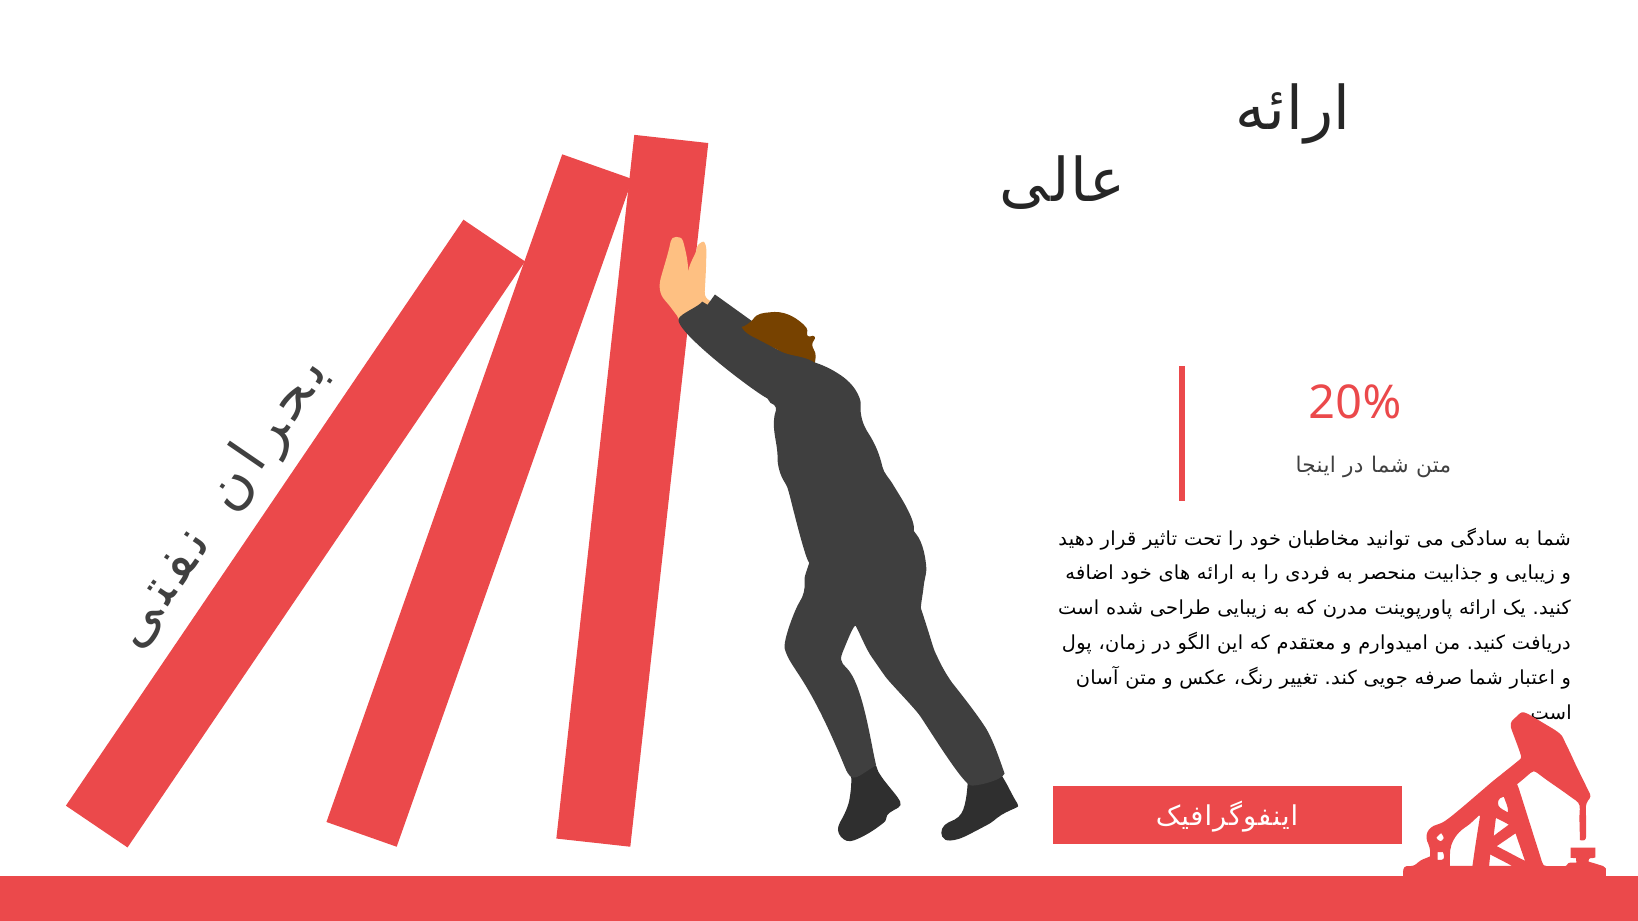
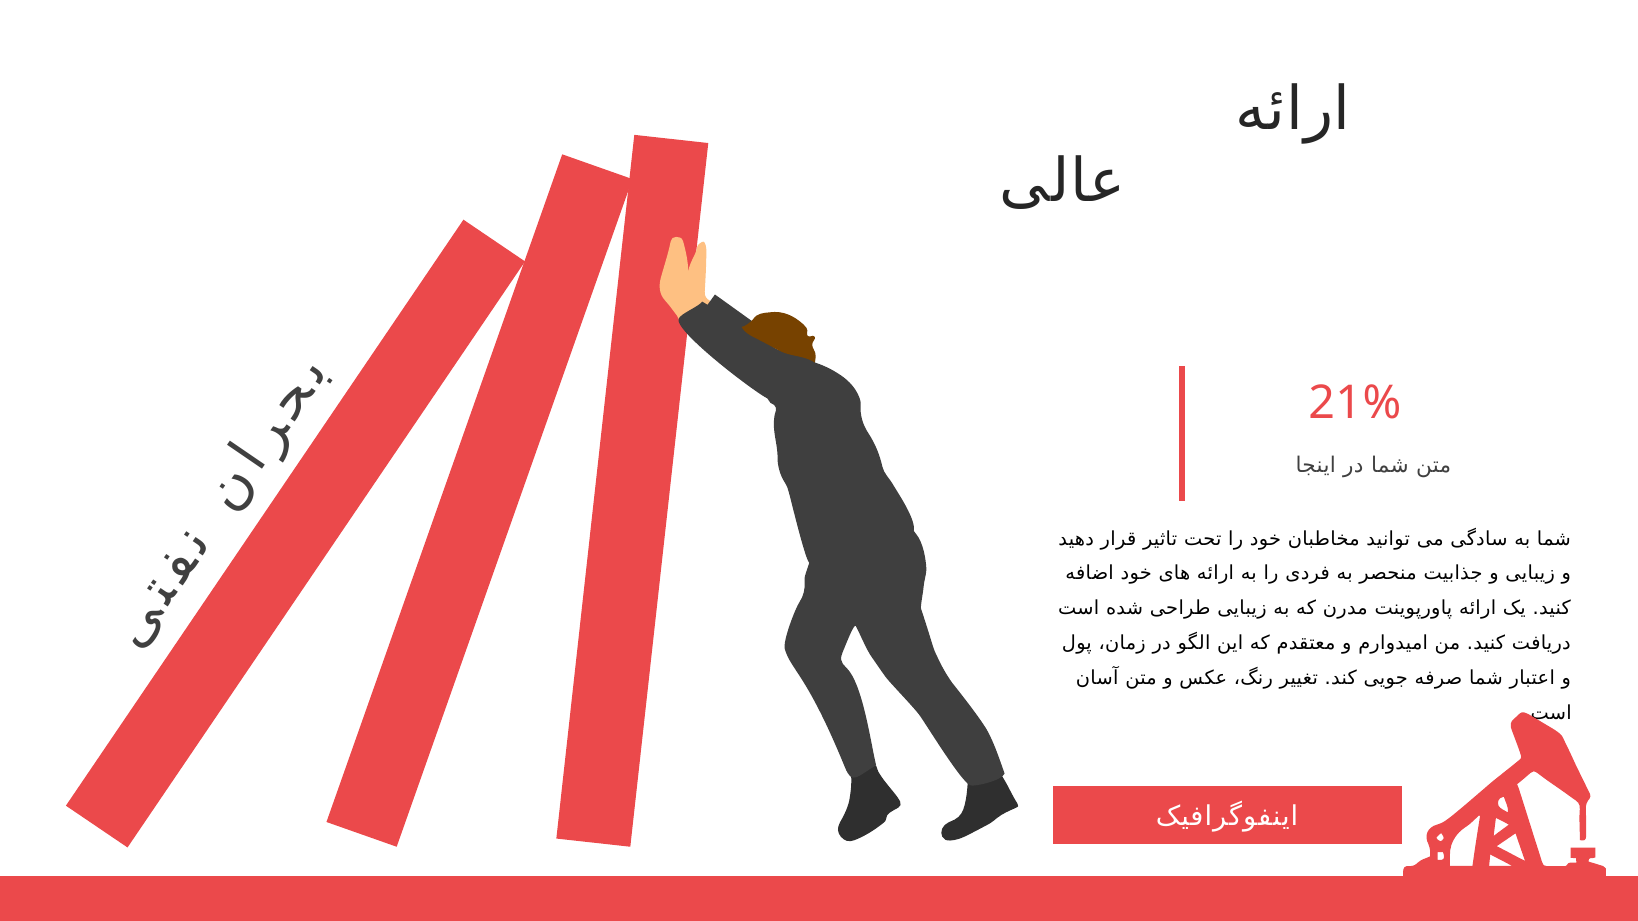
20%: 20% -> 21% (1355, 403)
